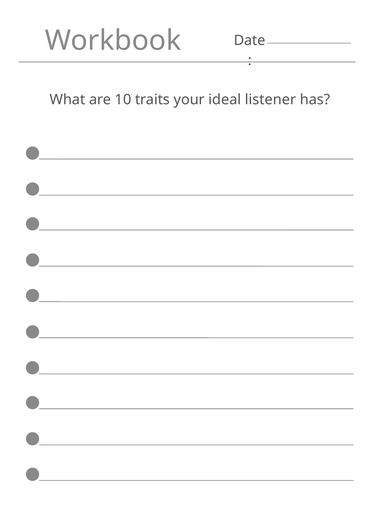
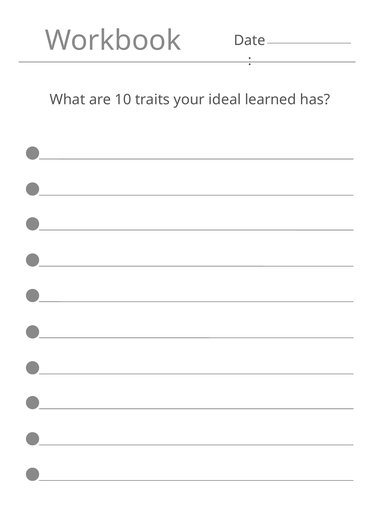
listener: listener -> learned (270, 100)
